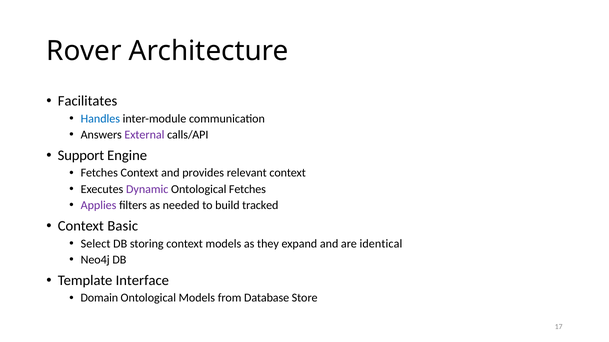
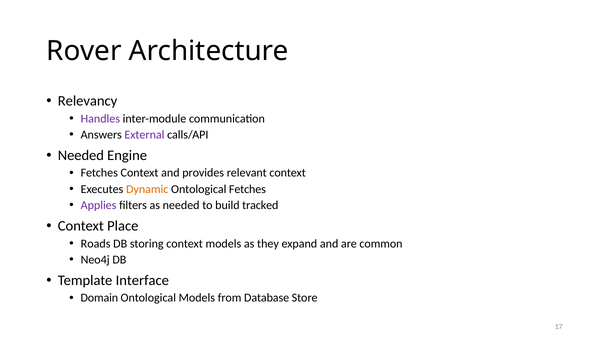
Facilitates: Facilitates -> Relevancy (88, 101)
Handles colour: blue -> purple (100, 119)
Support: Support -> Needed (81, 156)
Dynamic colour: purple -> orange (147, 189)
Basic: Basic -> Place (123, 226)
Select: Select -> Roads (96, 244)
identical: identical -> common (381, 244)
